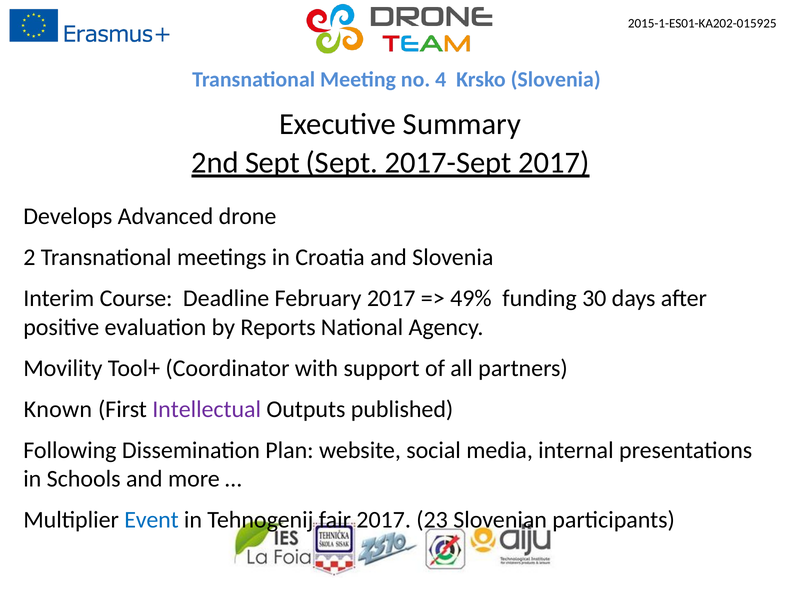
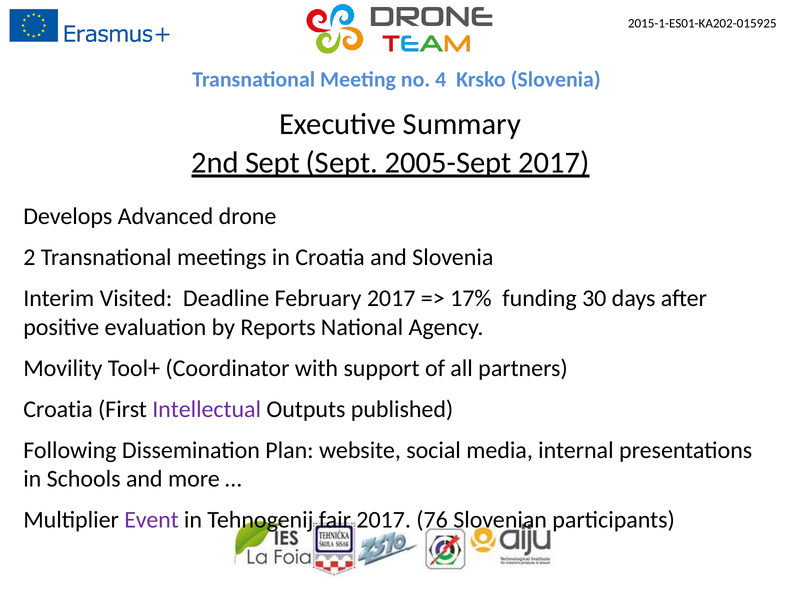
2017-Sept: 2017-Sept -> 2005-Sept (448, 163)
Course: Course -> Visited (136, 299)
49%: 49% -> 17% (471, 299)
Known: Known -> Croatia (58, 409)
Event colour: blue -> purple (151, 520)
23: 23 -> 76 (432, 520)
